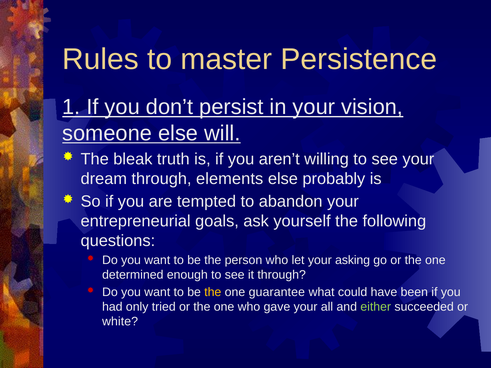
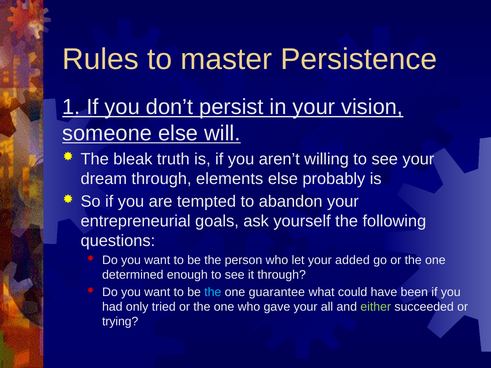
asking: asking -> added (352, 260)
the colour: yellow -> light blue (213, 292)
white: white -> trying (120, 322)
